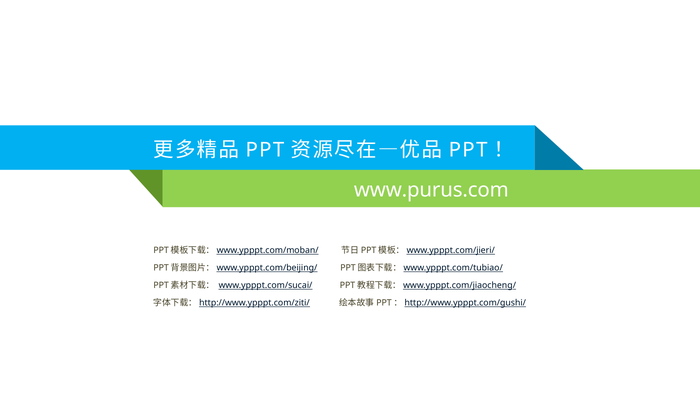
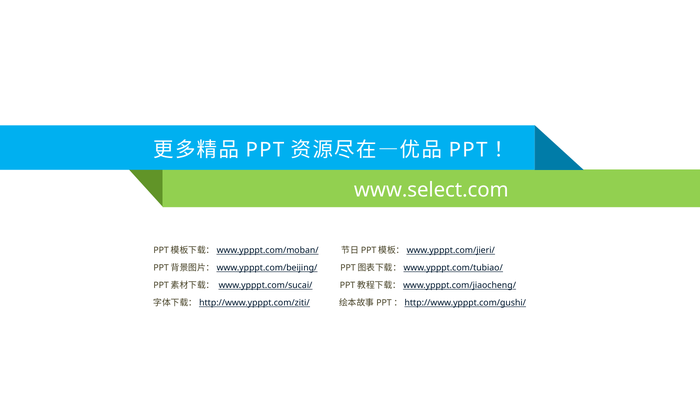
www.purus.com: www.purus.com -> www.select.com (431, 190)
